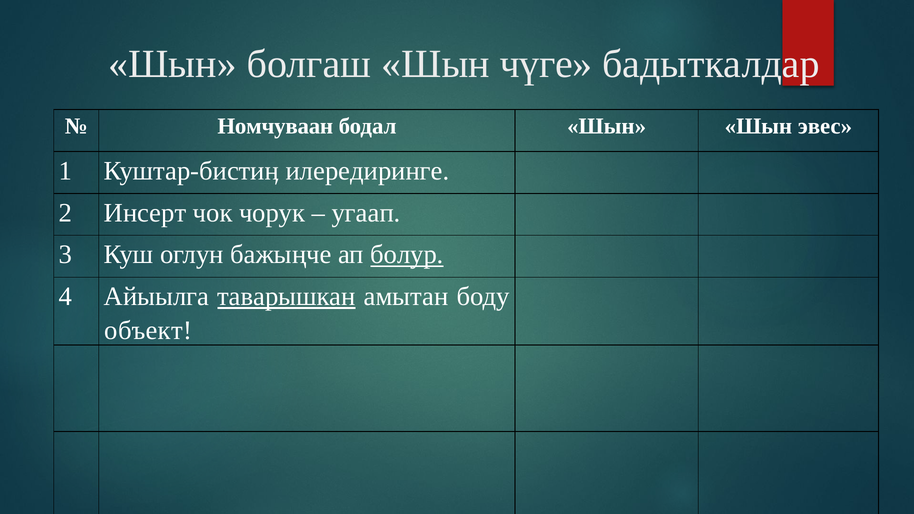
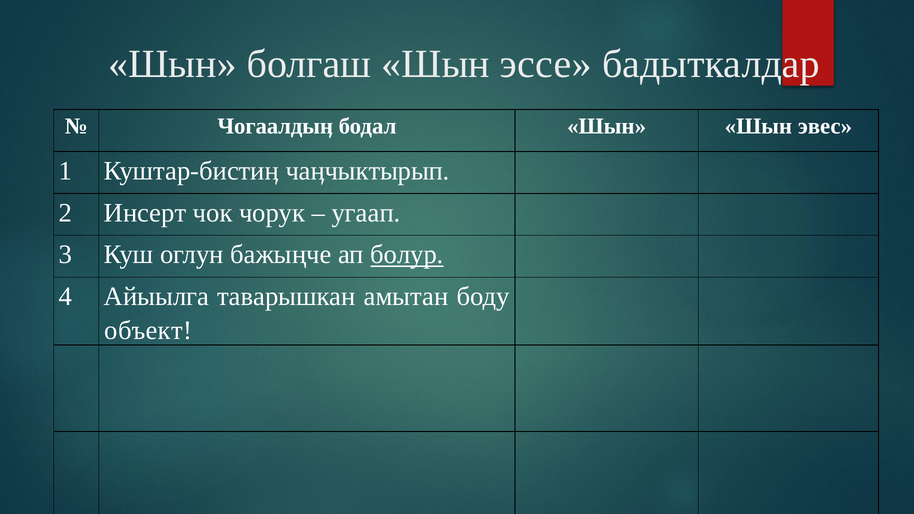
чүге: чүге -> эссе (546, 64)
Номчуваан: Номчуваан -> Чогаалдыӊ (275, 126)
илередиринге: илередиринге -> чаӊчыктырып (368, 171)
таварышкан underline: present -> none (286, 297)
